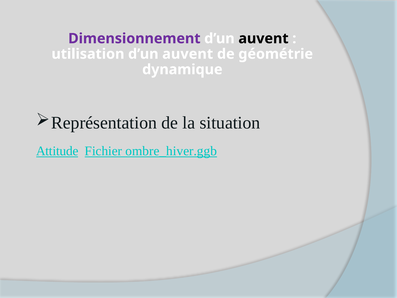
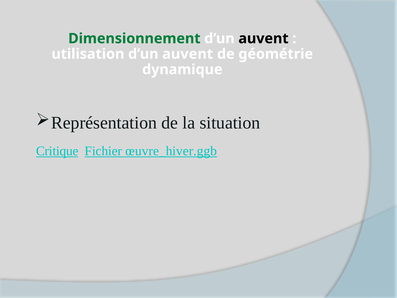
Dimensionnement colour: purple -> green (134, 38)
Attitude: Attitude -> Critique (57, 151)
ombre_hiver.ggb: ombre_hiver.ggb -> œuvre_hiver.ggb (171, 151)
